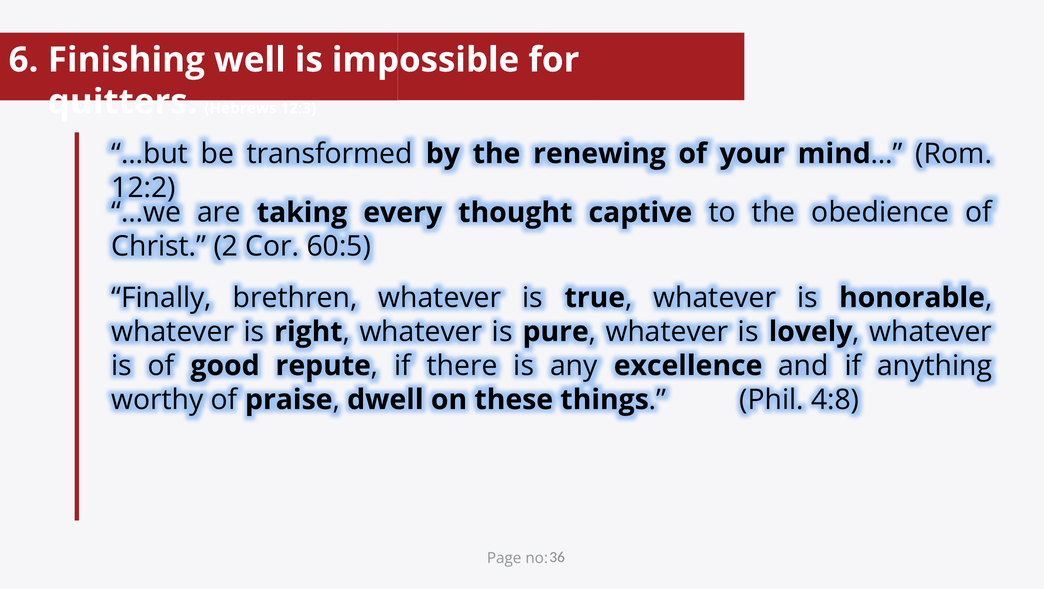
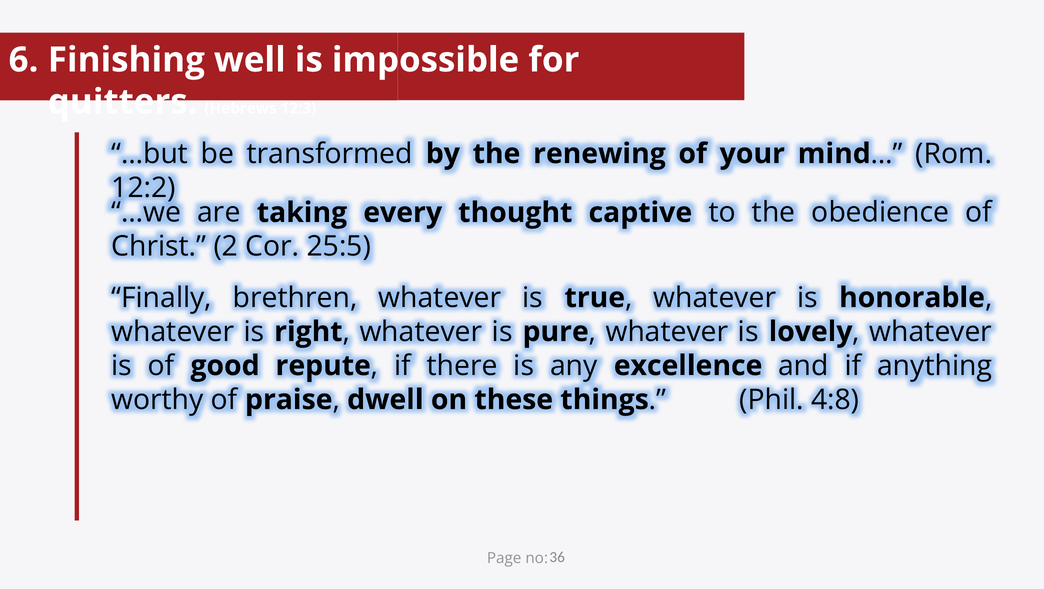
60:5: 60:5 -> 25:5 (339, 246)
